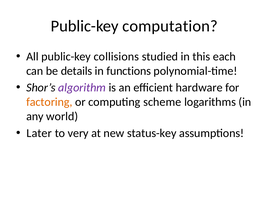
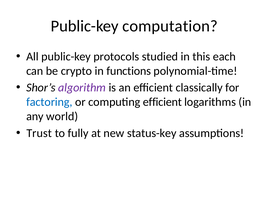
collisions: collisions -> protocols (116, 56)
details: details -> crypto (76, 71)
hardware: hardware -> classically (199, 88)
factoring colour: orange -> blue (49, 102)
computing scheme: scheme -> efficient (162, 102)
Later: Later -> Trust (39, 133)
very: very -> fully (78, 133)
